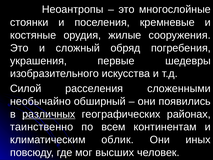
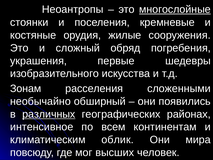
многослойные underline: none -> present (175, 9)
Силой: Силой -> Зонам (26, 88)
таинственно: таинственно -> интенсивное (42, 127)
иных: иных -> мира (198, 140)
